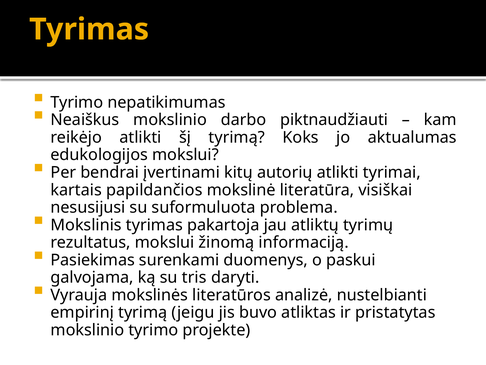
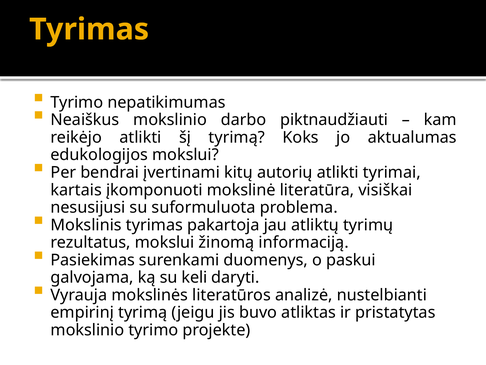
papildančios: papildančios -> įkomponuoti (154, 190)
tris: tris -> keli (194, 277)
